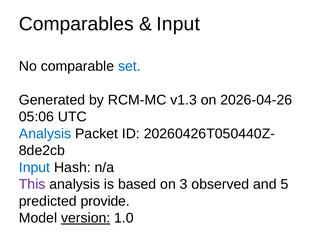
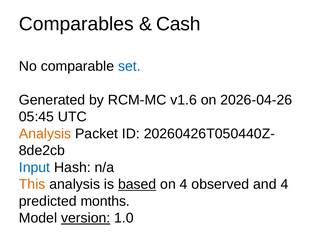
Input: Input -> Cash (178, 24)
v1.3: v1.3 -> v1.6 (184, 100)
05:06: 05:06 -> 05:45 (36, 117)
Analysis colour: blue -> orange (45, 134)
This colour: purple -> orange (32, 184)
based underline: none -> present (137, 184)
on 3: 3 -> 4 (184, 184)
and 5: 5 -> 4 (284, 184)
provide: provide -> months (105, 201)
